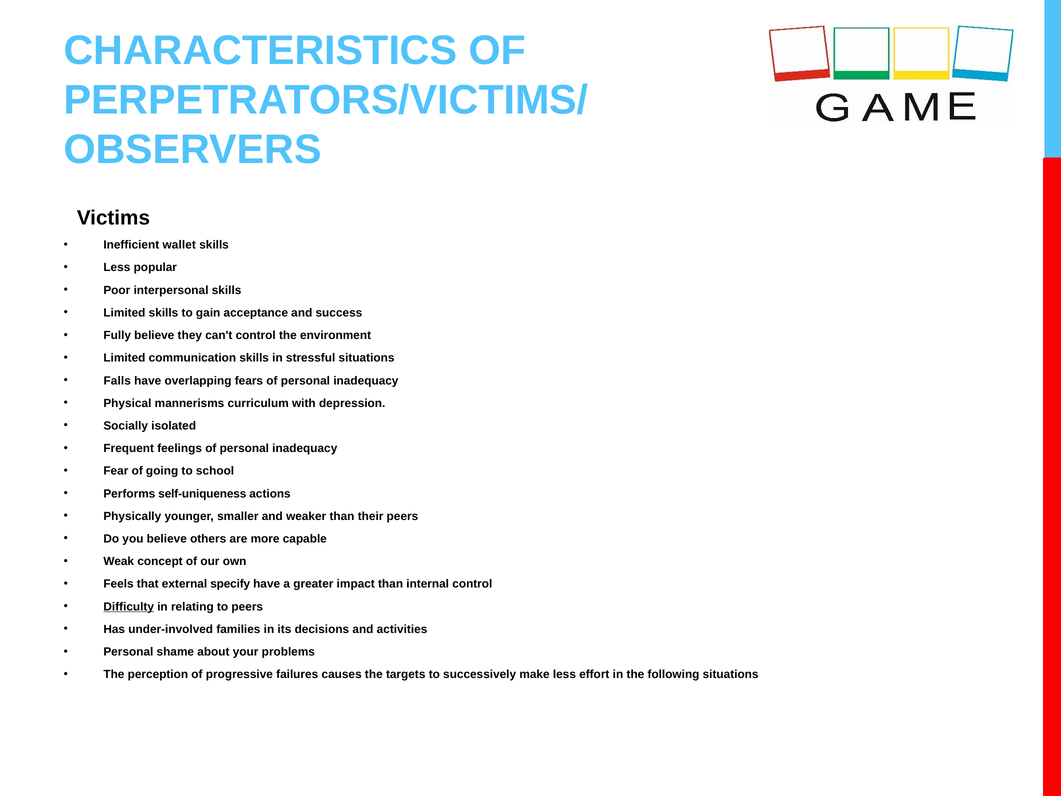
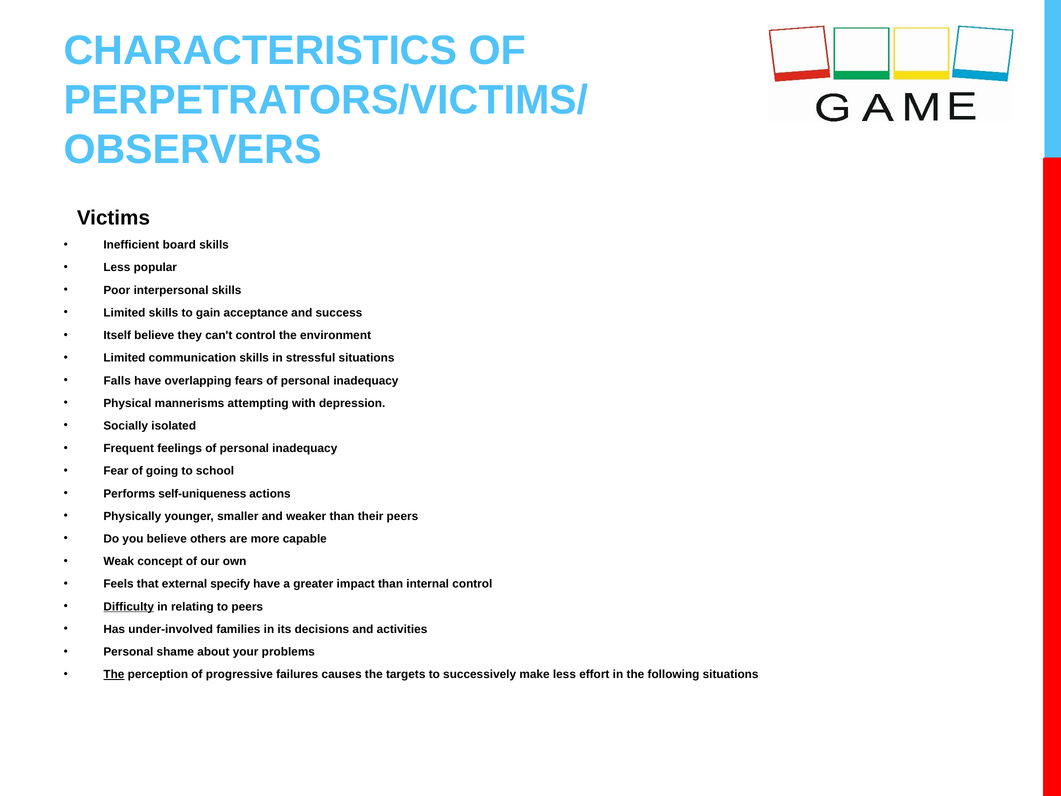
wallet: wallet -> board (179, 245)
Fully: Fully -> Itself (117, 335)
curriculum: curriculum -> attempting (258, 403)
The underline: none -> present (114, 674)
